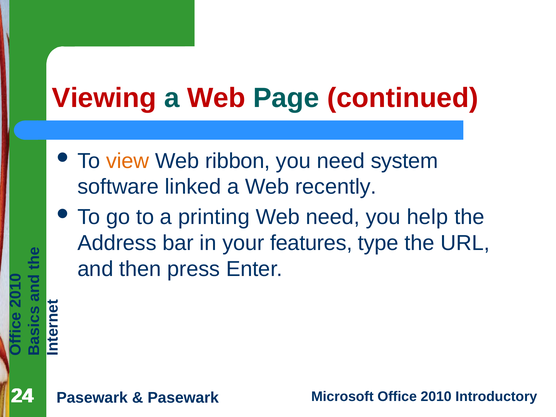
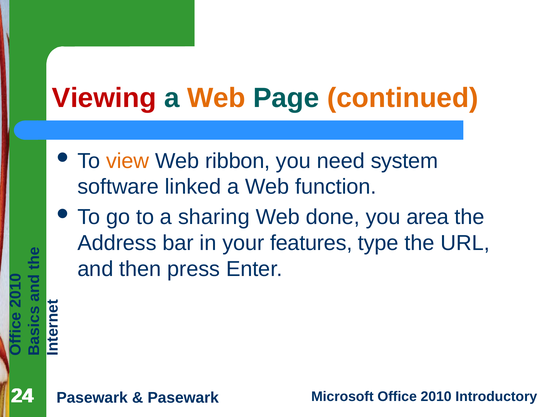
Web colour: red -> orange (216, 98)
continued colour: red -> orange (403, 98)
recently: recently -> function (336, 187)
printing: printing -> sharing (214, 217)
Web need: need -> done (333, 217)
help: help -> area (428, 217)
